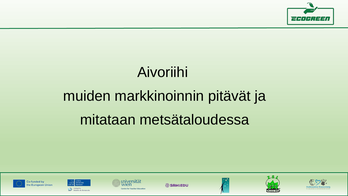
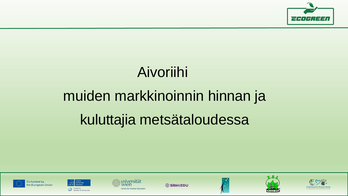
pitävät: pitävät -> hinnan (229, 96)
mitataan: mitataan -> kuluttajia (108, 120)
